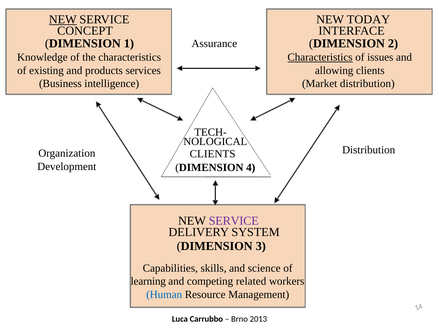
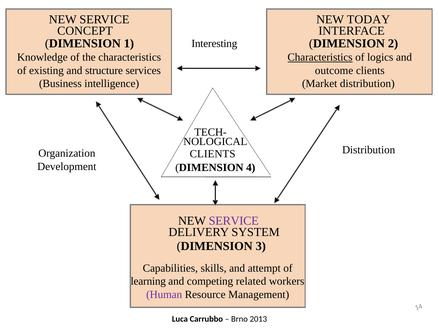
NEW underline: present -> none (63, 19)
Assurance: Assurance -> Interesting (214, 44)
issues: issues -> logics (380, 57)
products: products -> structure (104, 71)
allowing: allowing -> outcome (334, 71)
science: science -> attempt (264, 268)
Human colour: blue -> purple (164, 295)
